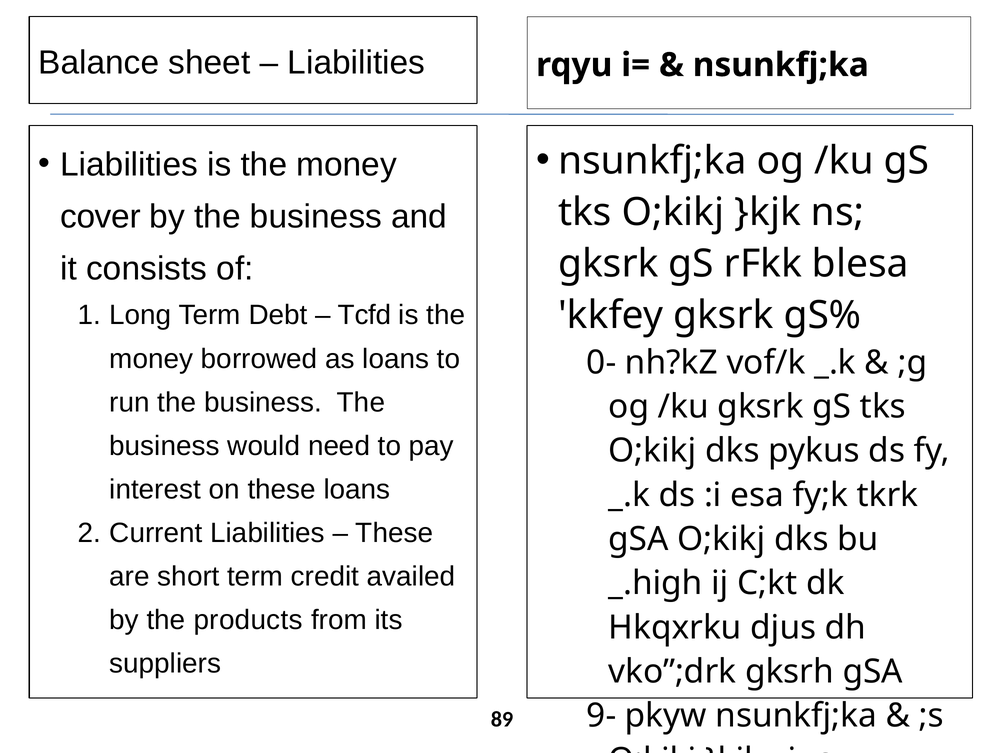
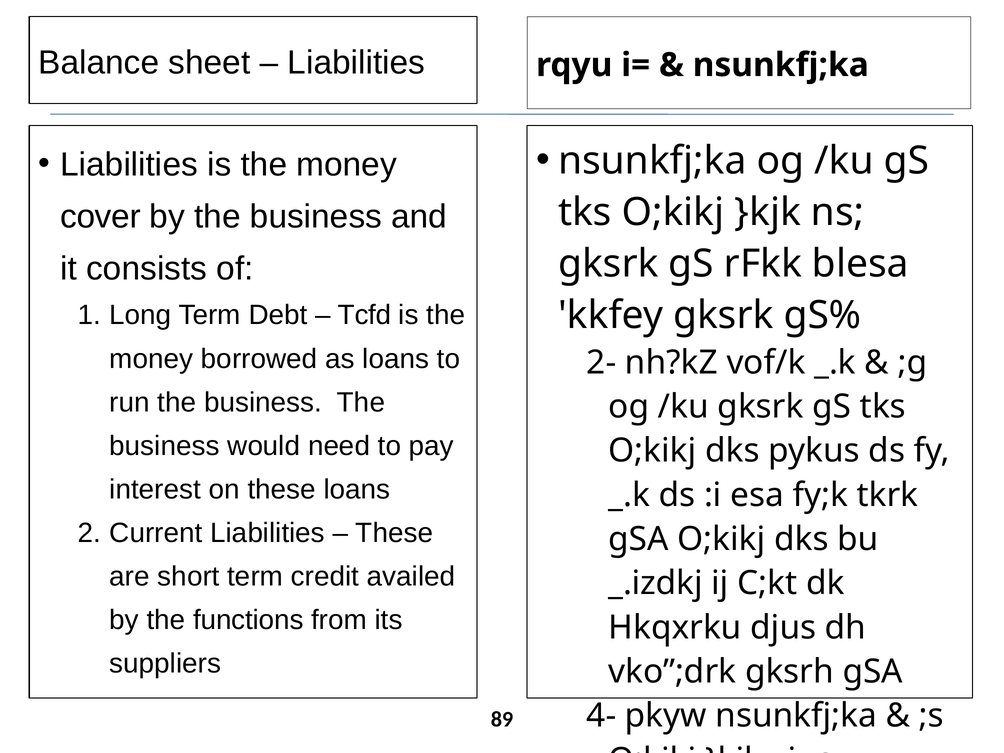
0-: 0- -> 2- (601, 363)
_.high: _.high -> _.izdkj (656, 583)
products: products -> functions (248, 620)
9-: 9- -> 4- (601, 716)
